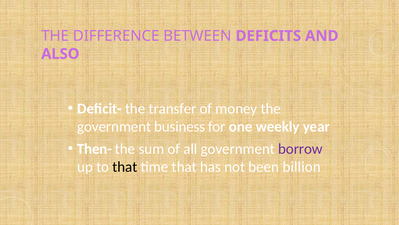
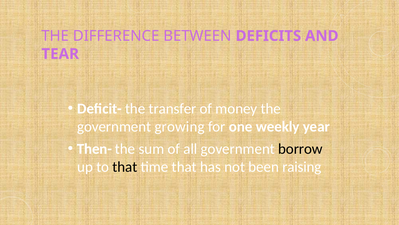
ALSO: ALSO -> TEAR (60, 54)
business: business -> growing (180, 126)
borrow colour: purple -> black (300, 149)
billion: billion -> raising (302, 166)
